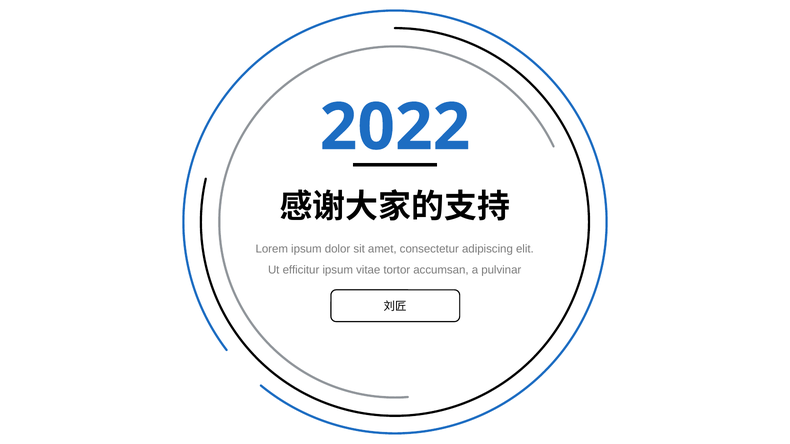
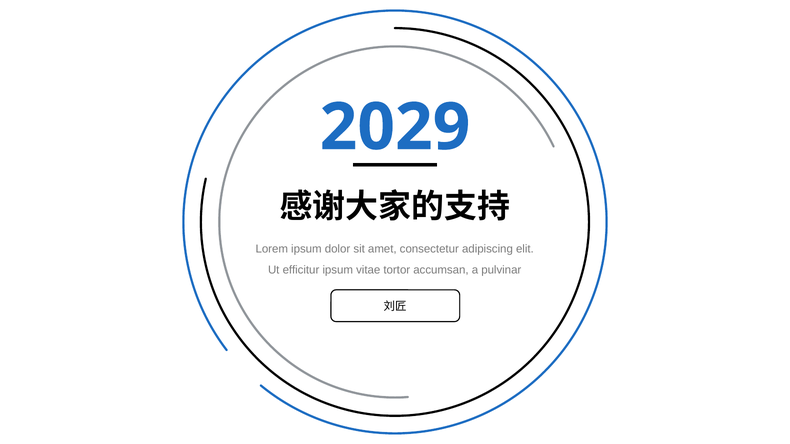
2022: 2022 -> 2029 (395, 128)
